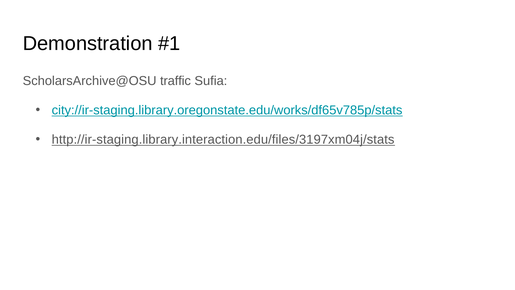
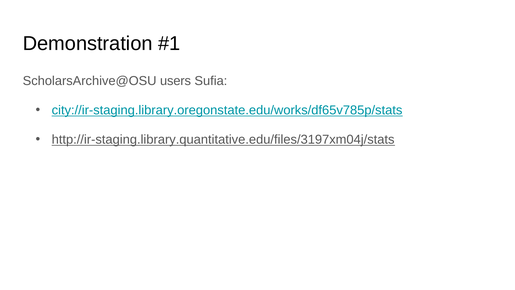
traffic: traffic -> users (176, 81)
http://ir-staging.library.interaction.edu/files/3197xm04j/stats: http://ir-staging.library.interaction.edu/files/3197xm04j/stats -> http://ir-staging.library.quantitative.edu/files/3197xm04j/stats (223, 139)
